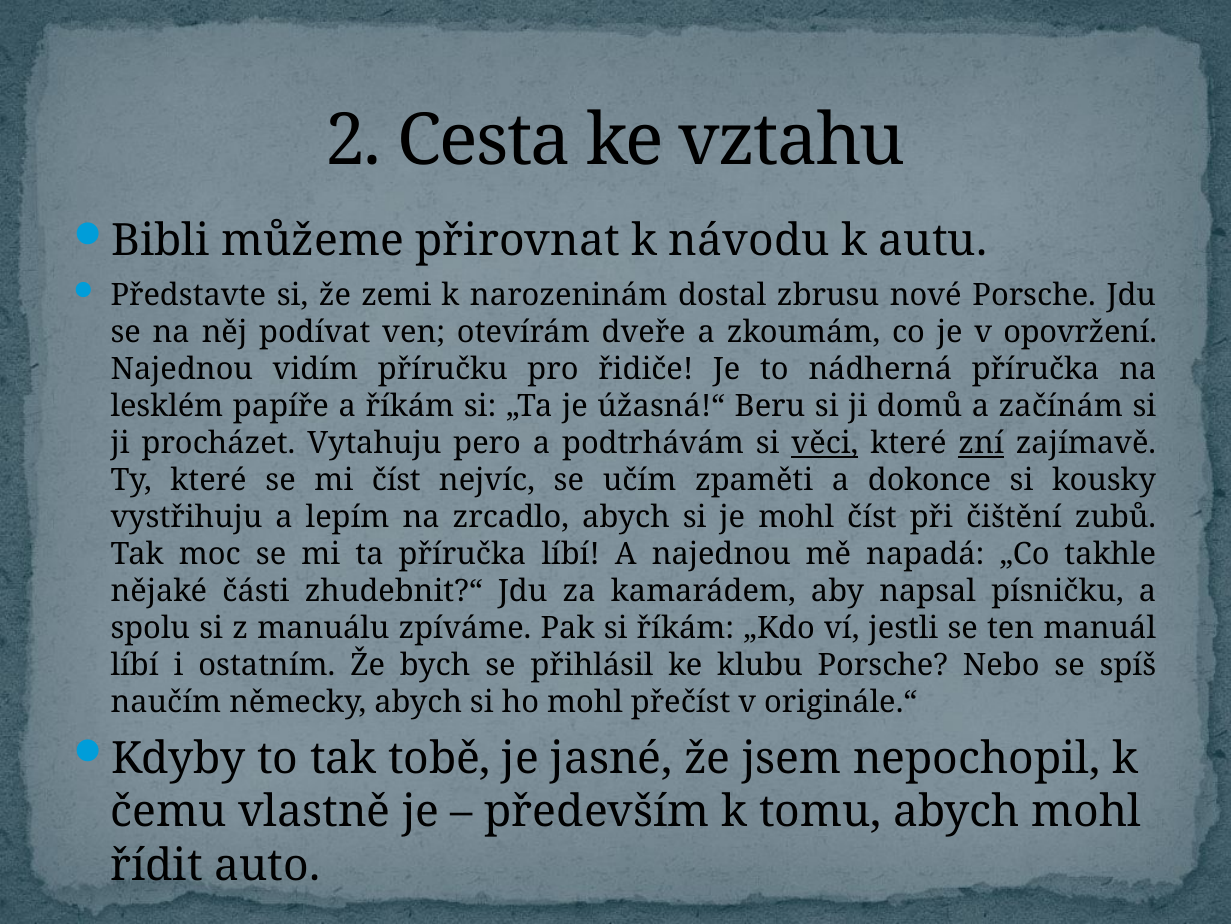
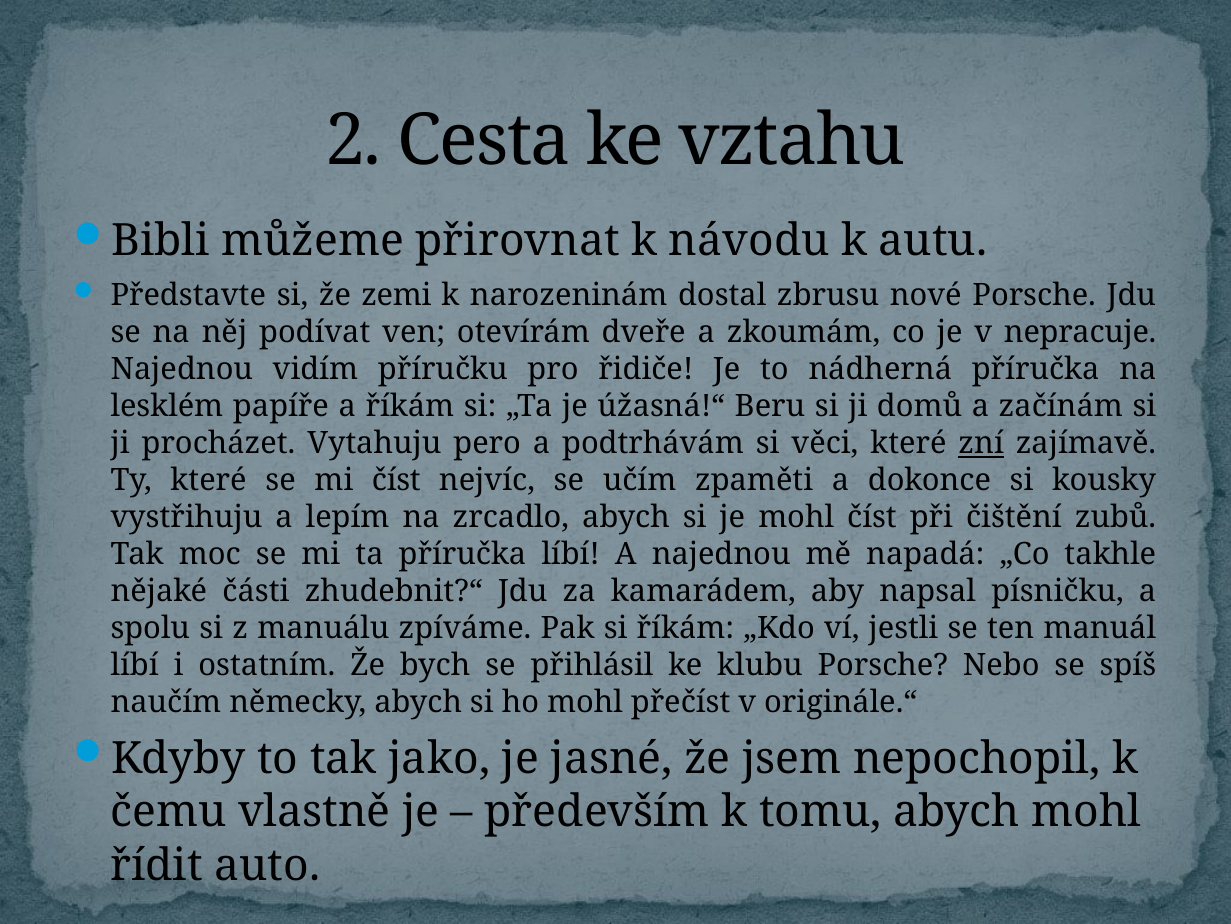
opovržení: opovržení -> nepracuje (1080, 332)
věci underline: present -> none (825, 443)
tobě: tobě -> jako (439, 758)
